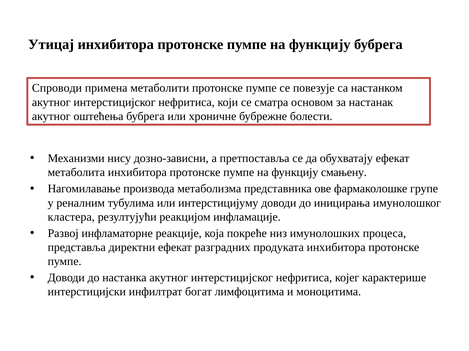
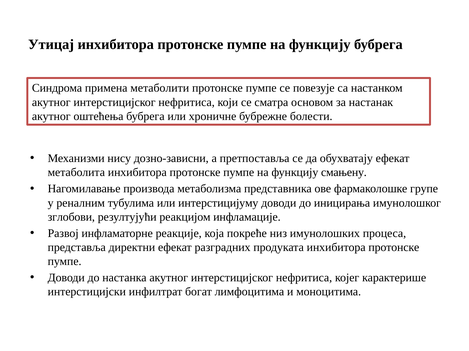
Спроводи: Спроводи -> Синдрома (57, 88)
кластера: кластера -> зглобови (71, 217)
